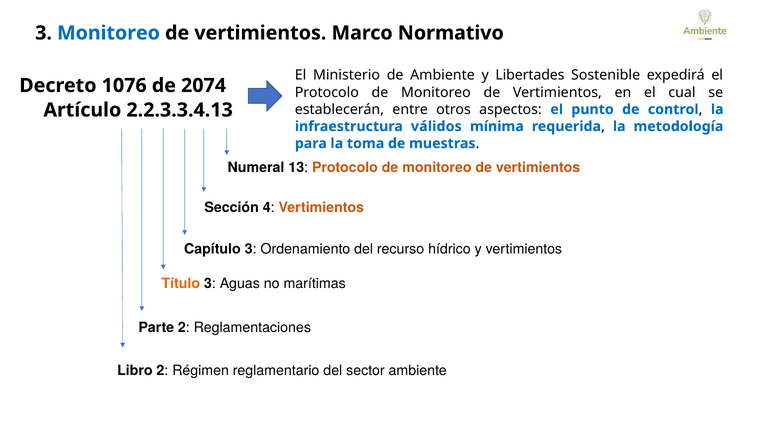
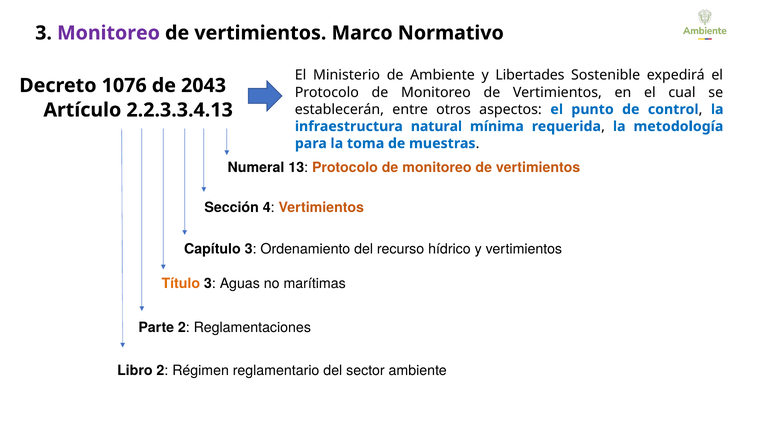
Monitoreo colour: blue -> purple (109, 33)
2074: 2074 -> 2043 (204, 85)
válidos: válidos -> natural (436, 126)
